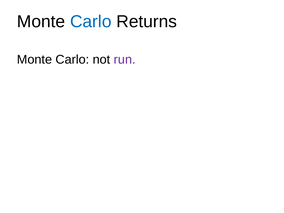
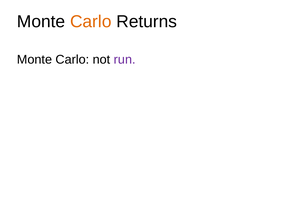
Carlo colour: blue -> orange (91, 22)
